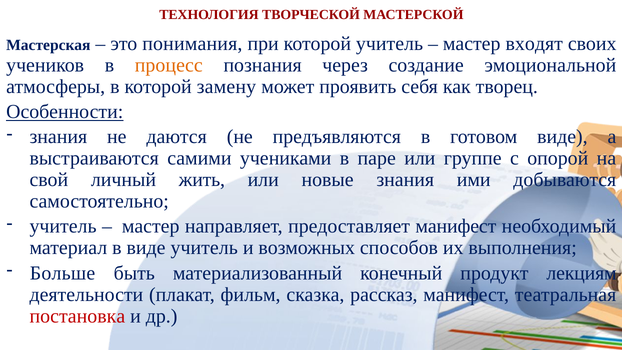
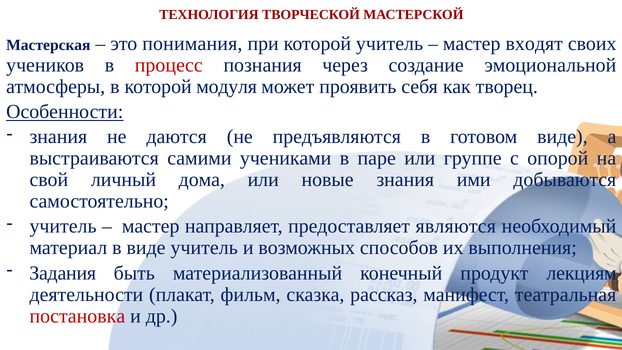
процесс colour: orange -> red (169, 65)
замену: замену -> модуля (227, 86)
жить: жить -> дома (202, 180)
предоставляет манифест: манифест -> являются (456, 226)
Больше: Больше -> Задания (63, 273)
